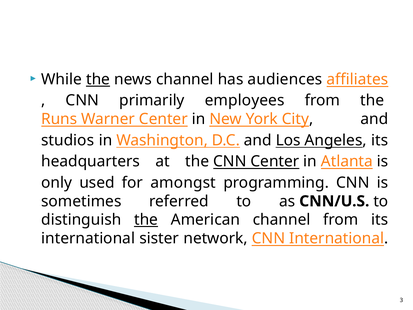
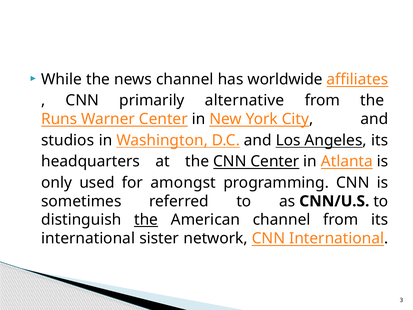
the underline: present -> none (98, 79)
audiences: audiences -> worldwide (285, 79)
employees: employees -> alternative (245, 100)
